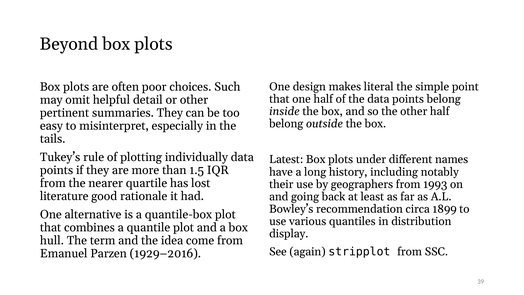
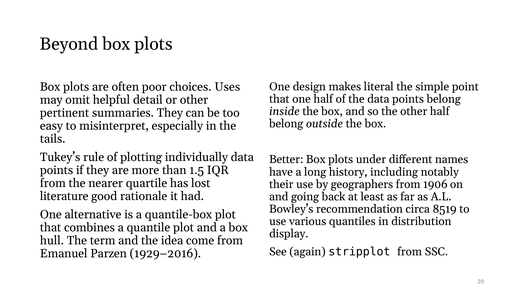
Such: Such -> Uses (227, 87)
Latest: Latest -> Better (286, 159)
1993: 1993 -> 1906 (435, 184)
1899: 1899 -> 8519 (445, 209)
